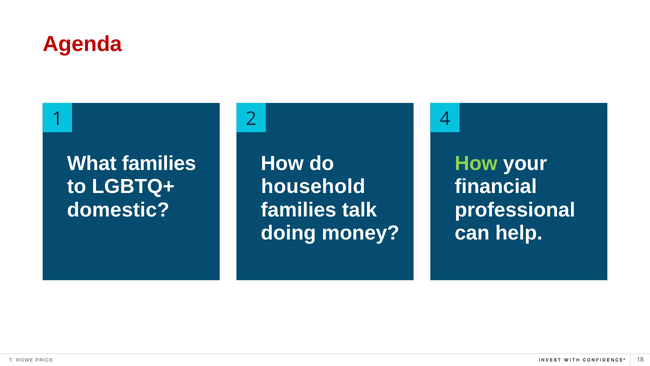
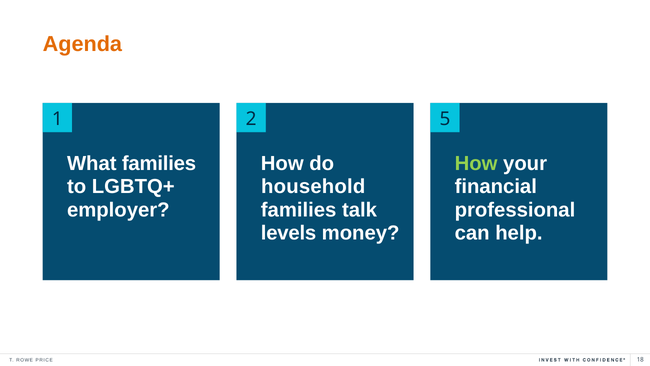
Agenda colour: red -> orange (82, 44)
4: 4 -> 5 (445, 119)
domestic: domestic -> employer (118, 210)
doing: doing -> levels (289, 233)
